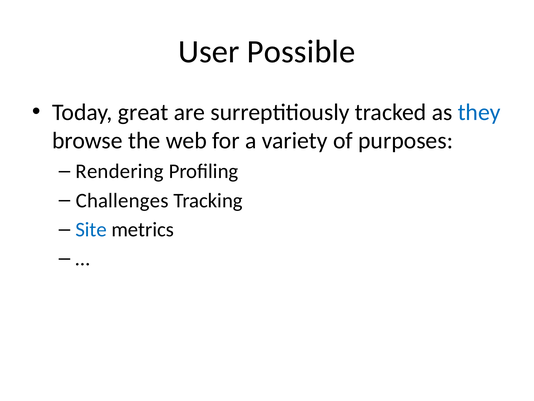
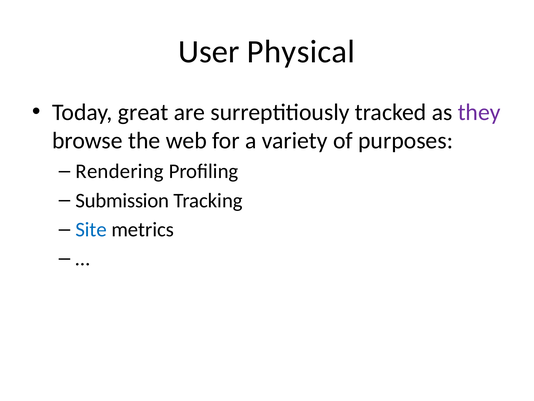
Possible: Possible -> Physical (301, 52)
they colour: blue -> purple (479, 112)
Challenges: Challenges -> Submission (122, 200)
